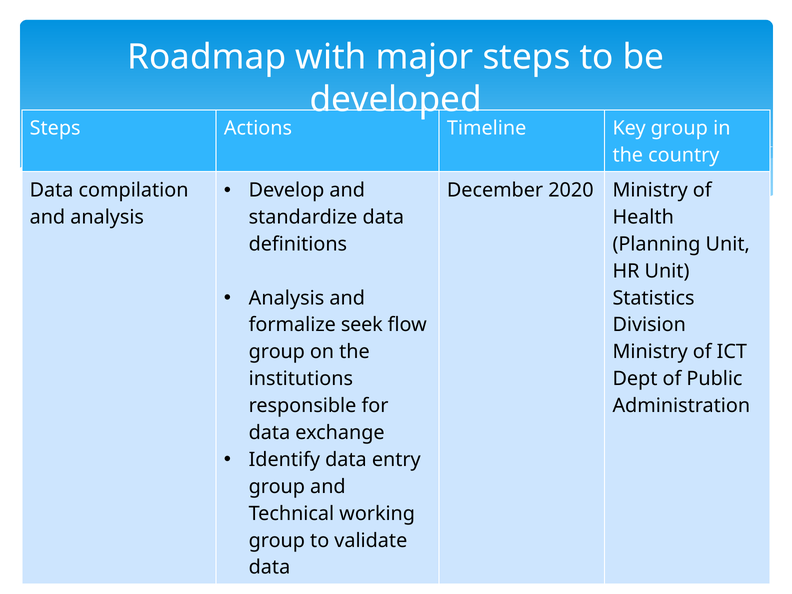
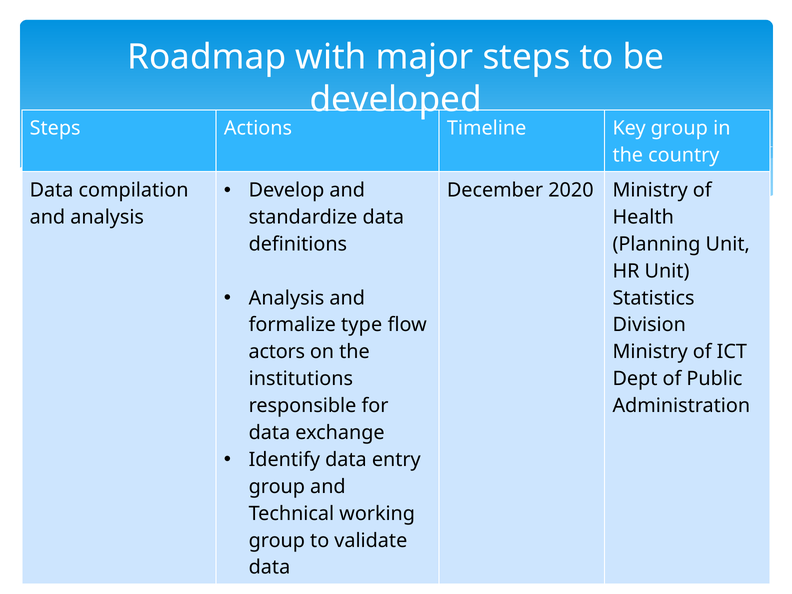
seek: seek -> type (362, 325)
group: group -> actors (277, 352)
